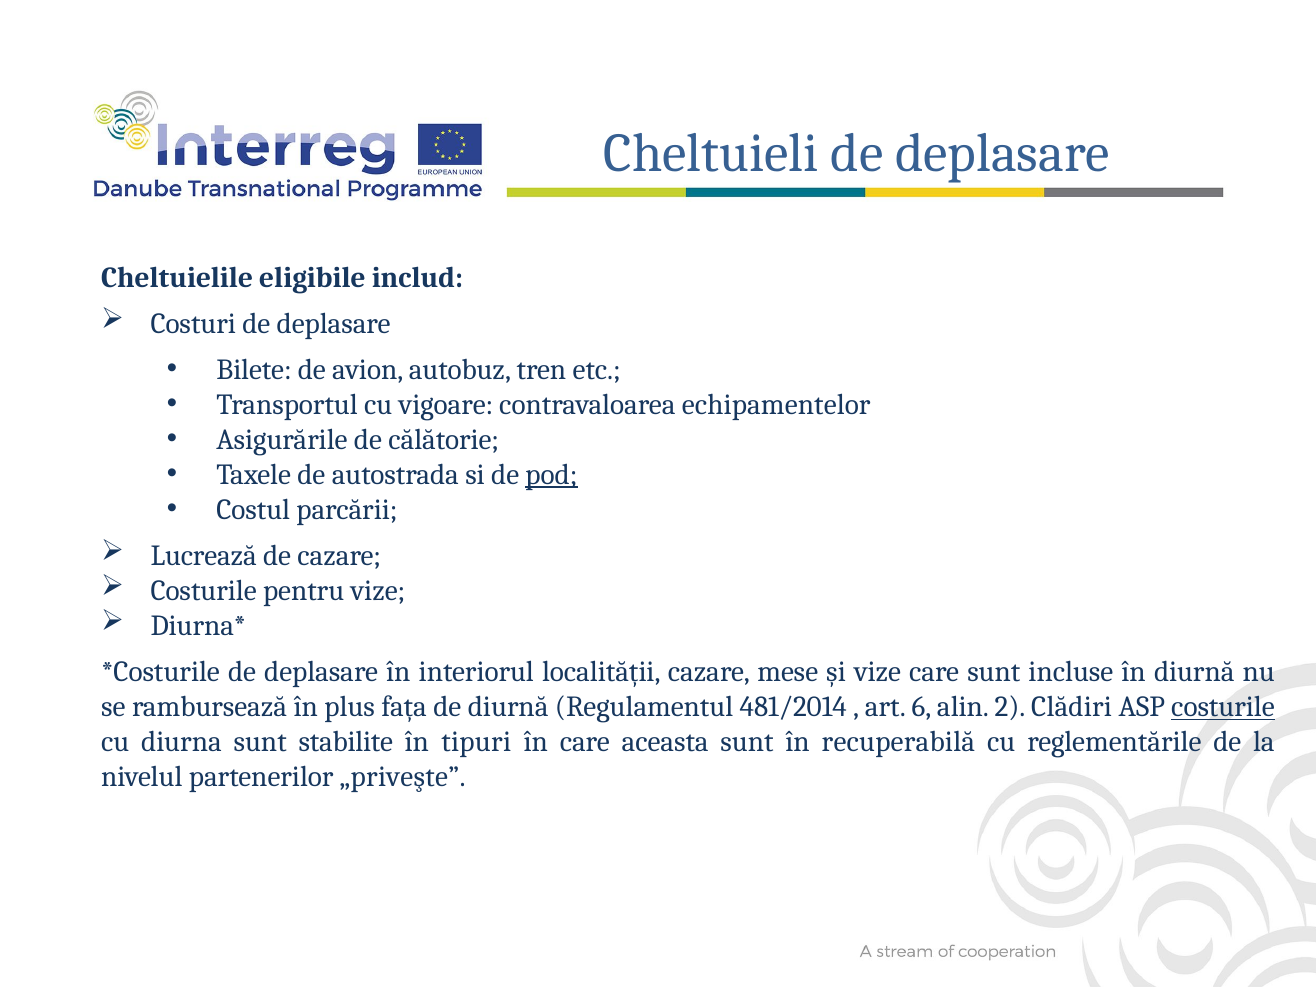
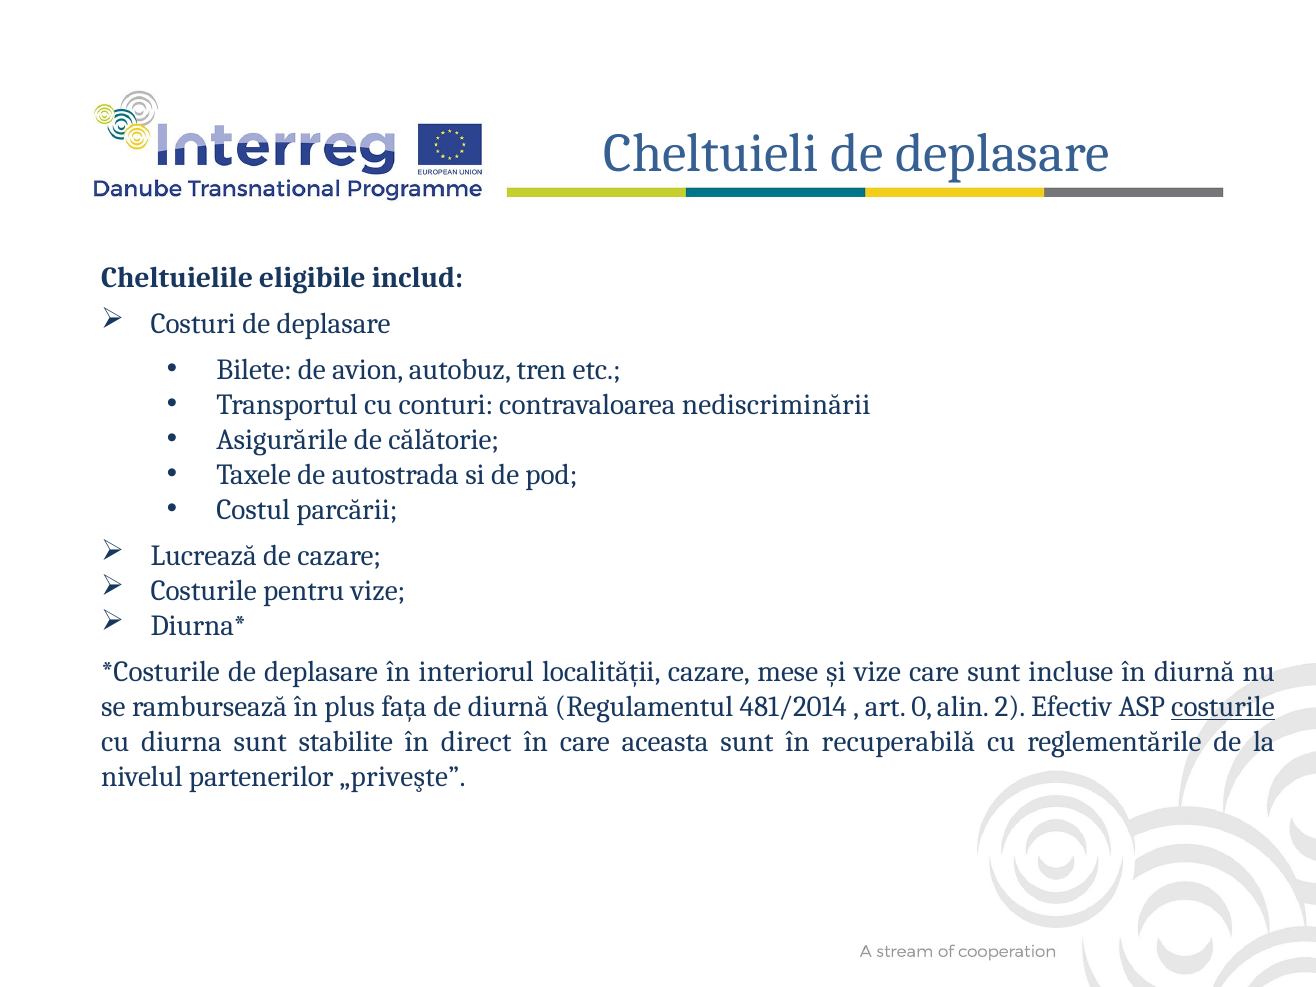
vigoare: vigoare -> conturi (446, 405)
echipamentelor: echipamentelor -> nediscriminării (776, 405)
pod underline: present -> none (552, 475)
6: 6 -> 0 (922, 707)
Clădiri: Clădiri -> Efectiv (1072, 707)
tipuri: tipuri -> direct (476, 742)
